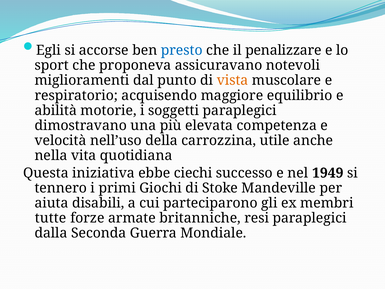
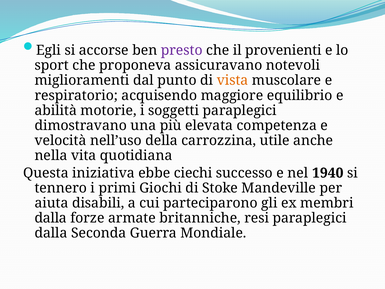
presto colour: blue -> purple (182, 50)
penalizzare: penalizzare -> provenienti (283, 50)
1949: 1949 -> 1940 (328, 173)
tutte: tutte -> dalla (51, 218)
